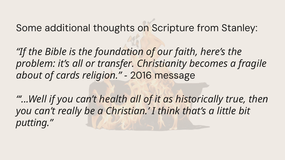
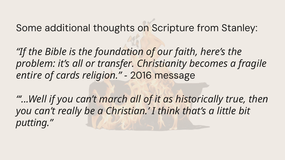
about: about -> entire (29, 76)
health: health -> march (113, 99)
